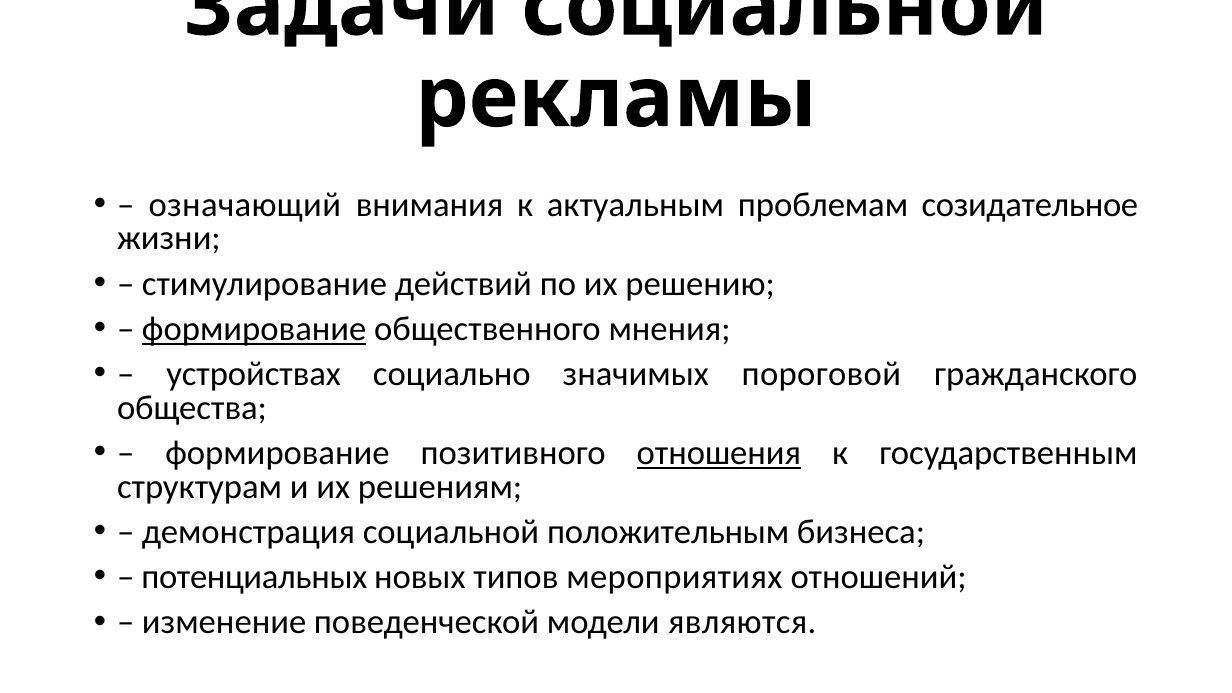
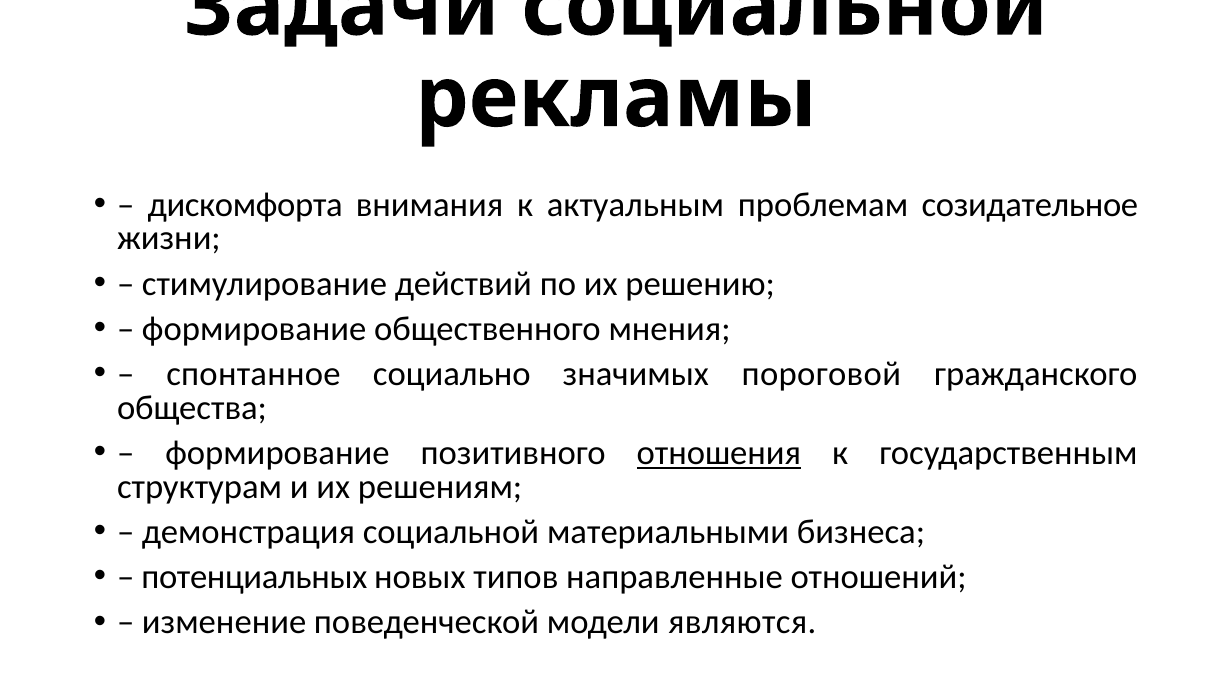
означающий: означающий -> дискомфорта (245, 205)
формирование underline: present -> none (254, 329)
устройствах: устройствах -> спонтанное (253, 374)
положительным: положительным -> материальными (668, 532)
мероприятиях: мероприятиях -> направленные (675, 577)
